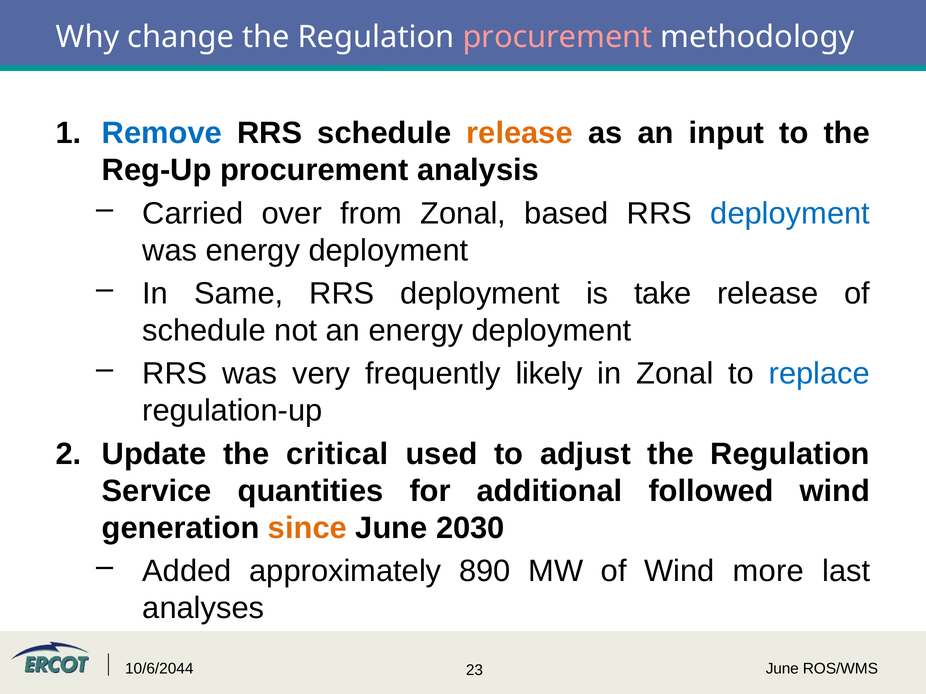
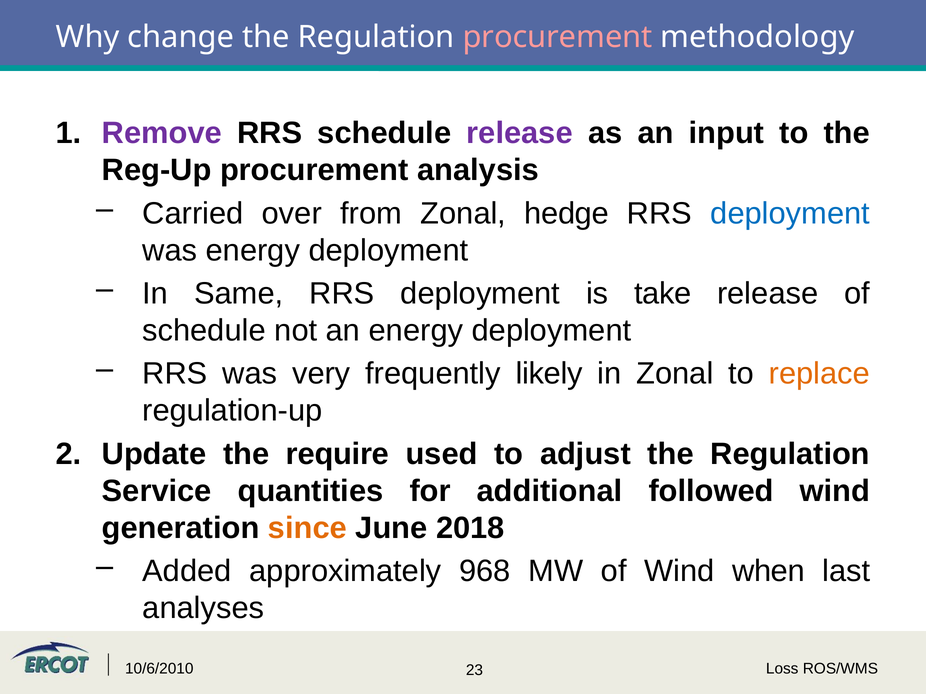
Remove colour: blue -> purple (162, 133)
release colour: orange -> purple (520, 133)
based: based -> hedge (567, 214)
replace colour: blue -> orange (819, 374)
critical: critical -> require (338, 454)
2030: 2030 -> 2018 (470, 528)
890: 890 -> 968 (485, 572)
more: more -> when (769, 572)
10/6/2044: 10/6/2044 -> 10/6/2010 (159, 669)
June: June -> Loss (782, 669)
